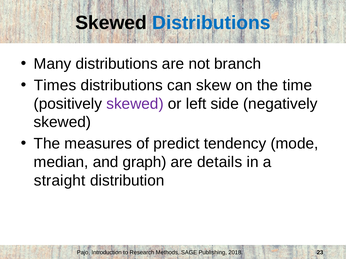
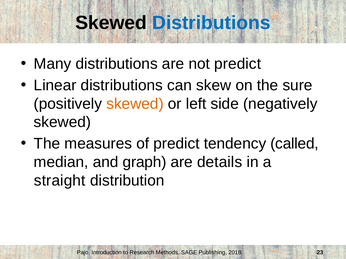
not branch: branch -> predict (238, 64)
Times: Times -> Linear (55, 85)
time: time -> sure (297, 85)
skewed colour: purple -> orange (135, 104)
mode: mode -> called (295, 144)
